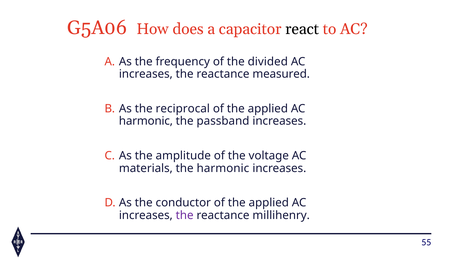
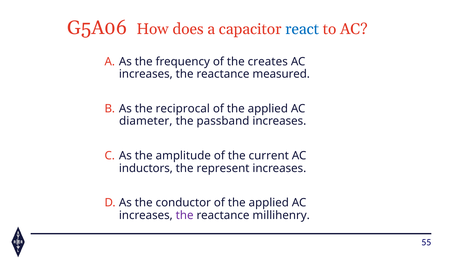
react colour: black -> blue (302, 29)
divided: divided -> creates (268, 62)
harmonic: harmonic -> diameter (146, 121)
voltage: voltage -> current (269, 156)
materials: materials -> inductors (146, 168)
the harmonic: harmonic -> represent (223, 168)
